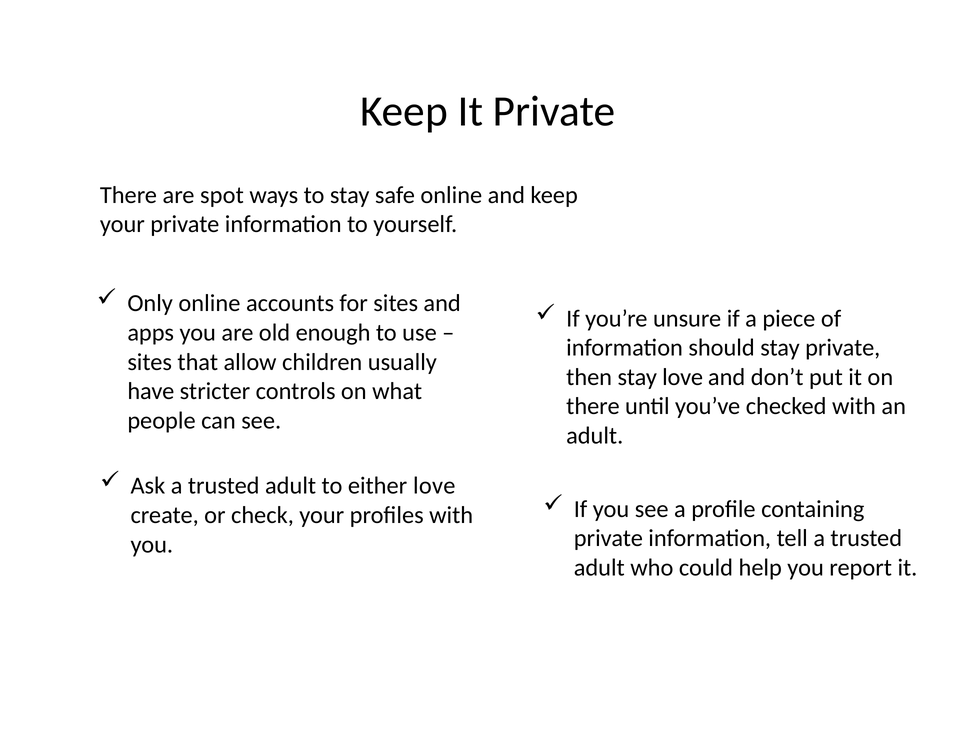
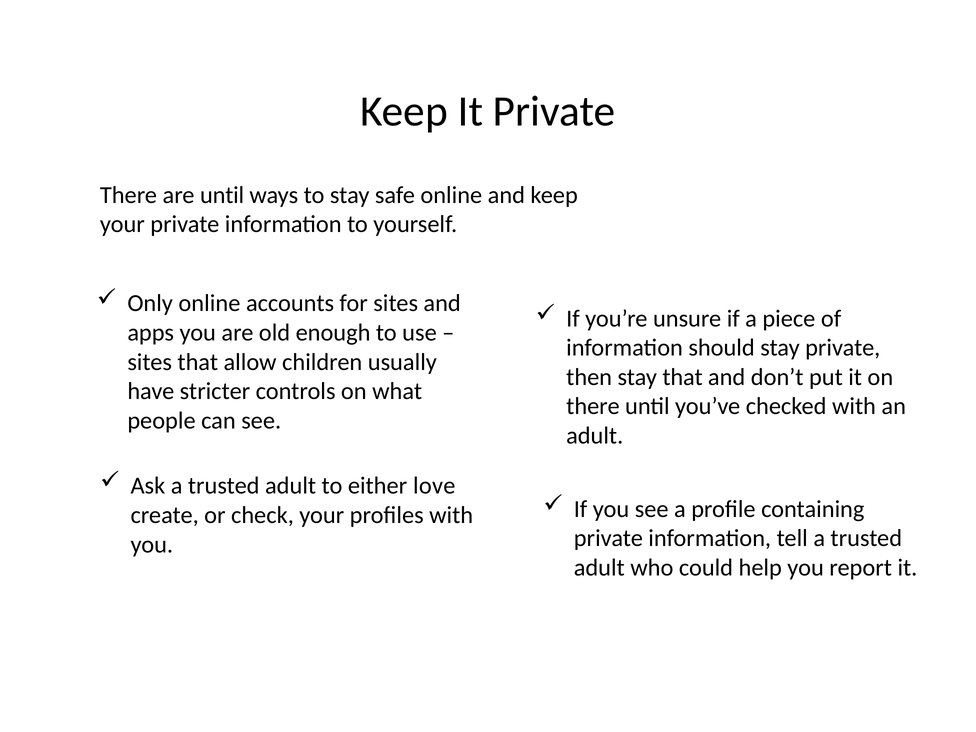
are spot: spot -> until (222, 195)
stay love: love -> that (683, 377)
